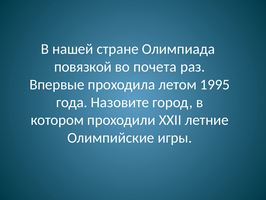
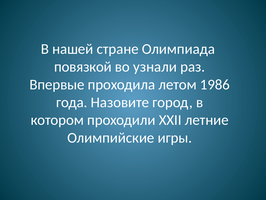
почета: почета -> узнали (155, 67)
1995: 1995 -> 1986 (215, 84)
